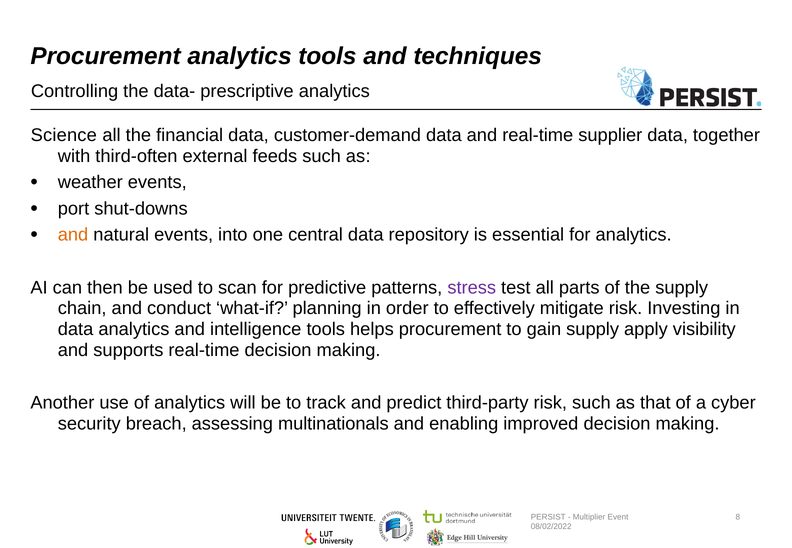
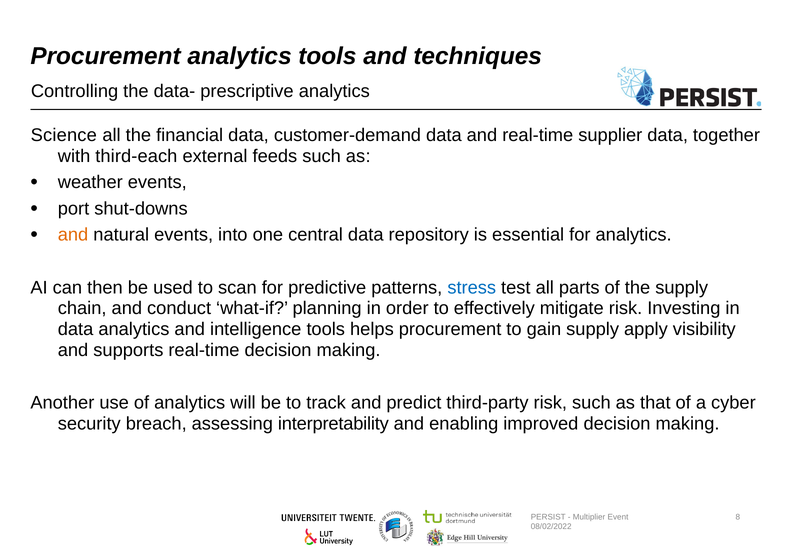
third-often: third-often -> third-each (136, 156)
stress colour: purple -> blue (472, 288)
multinationals: multinationals -> interpretability (333, 424)
